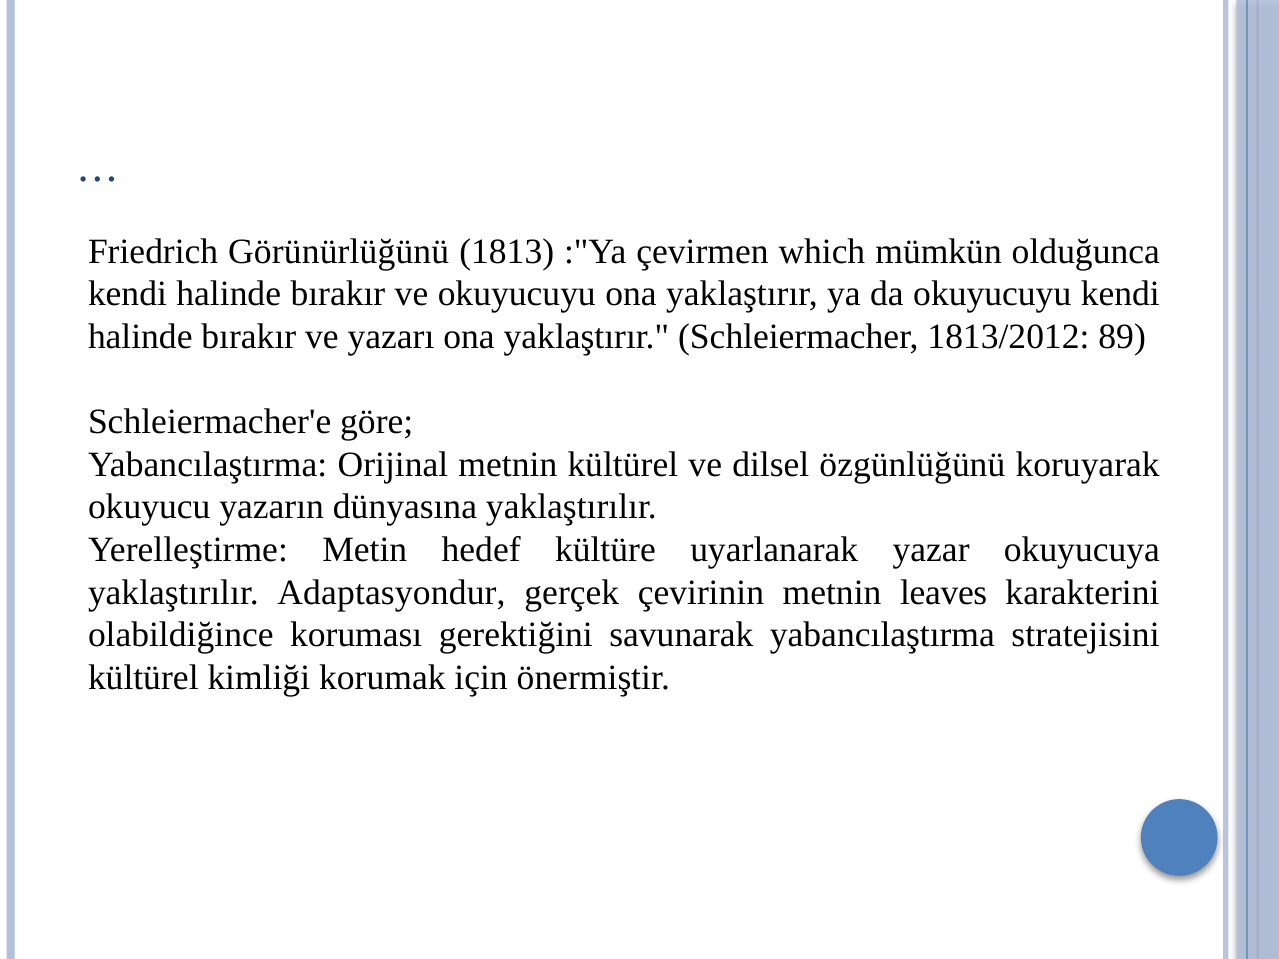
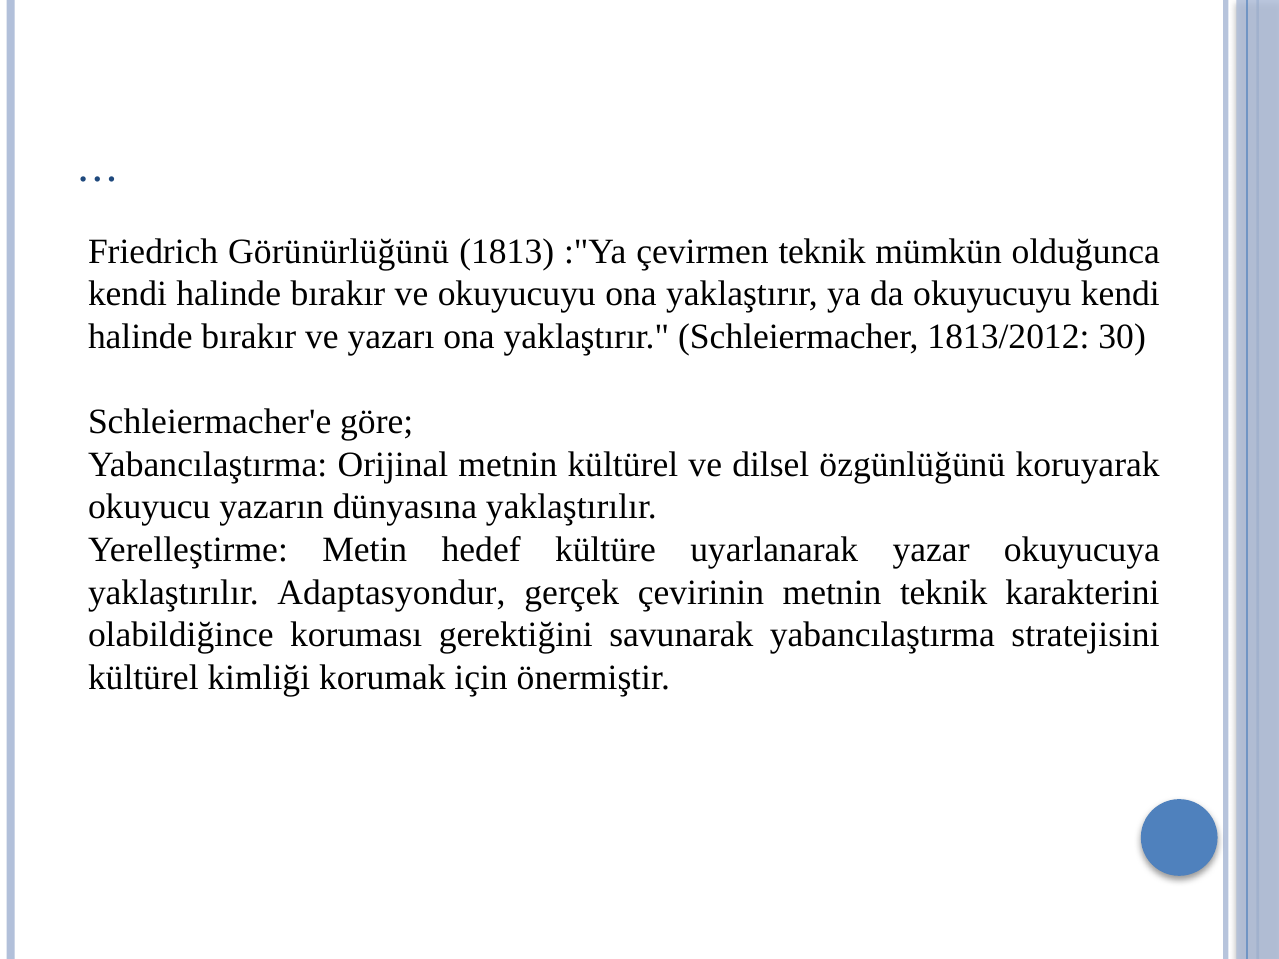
çevirmen which: which -> teknik (822, 251)
89: 89 -> 30 (1122, 337)
metnin leaves: leaves -> teknik (944, 593)
